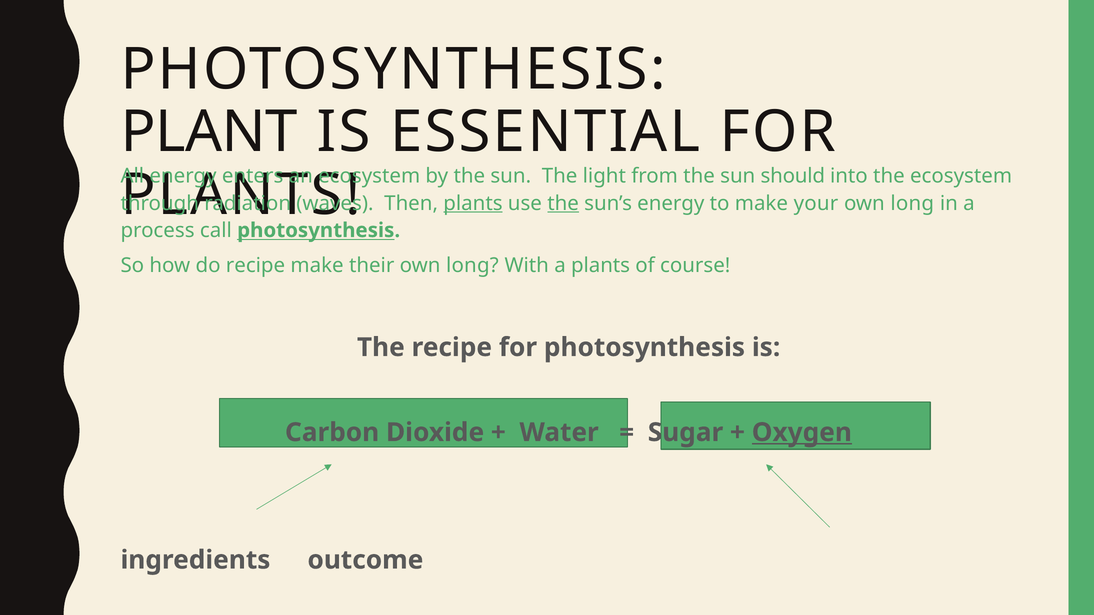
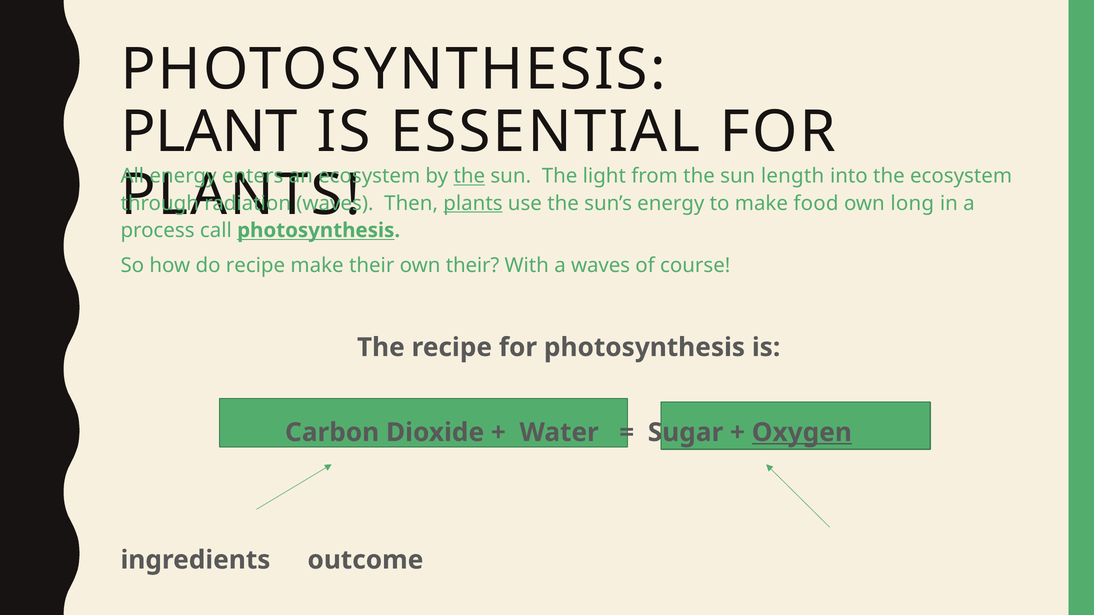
the underline: none -> present (469, 176)
should: should -> length (793, 176)
the underline: present -> none (563, 203)
your: your -> food (816, 203)
their own long: long -> their (473, 266)
a plants: plants -> waves (601, 266)
